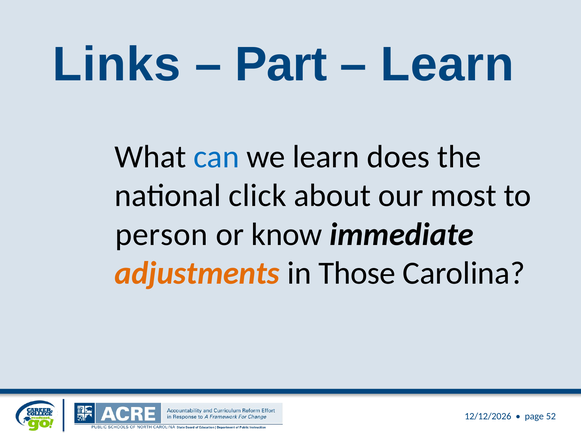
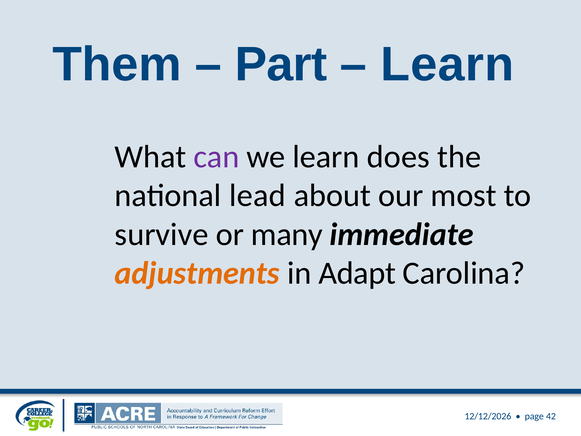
Links: Links -> Them (117, 64)
can colour: blue -> purple (216, 157)
click: click -> lead (257, 196)
person: person -> survive (162, 234)
know: know -> many (287, 234)
Those: Those -> Adapt (357, 273)
52: 52 -> 42 (551, 416)
